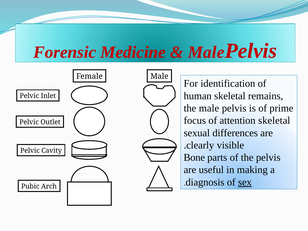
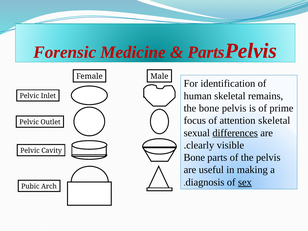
Male: Male -> Parts (206, 52)
the male: male -> bone (209, 108)
differences underline: none -> present (235, 133)
